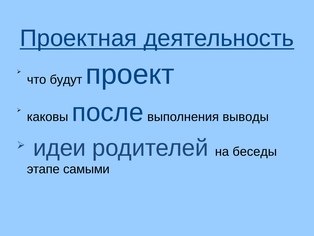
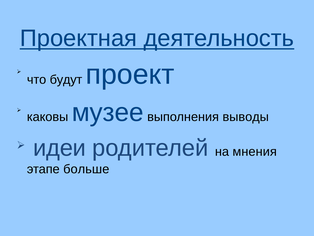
после: после -> музее (108, 112)
беседы: беседы -> мнения (255, 151)
самыми: самыми -> больше (86, 169)
